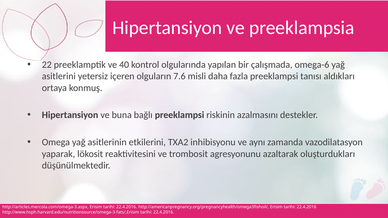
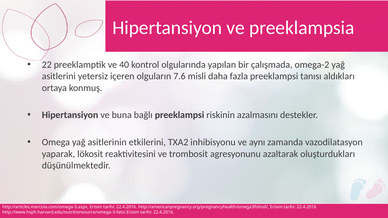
omega-6: omega-6 -> omega-2 (312, 65)
